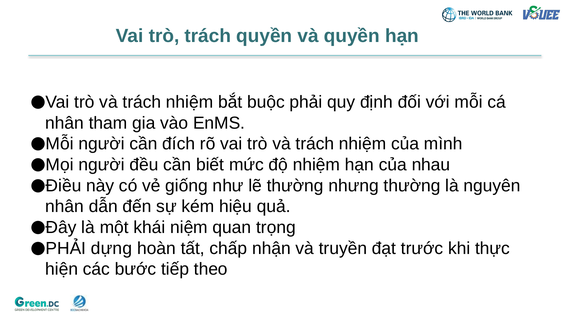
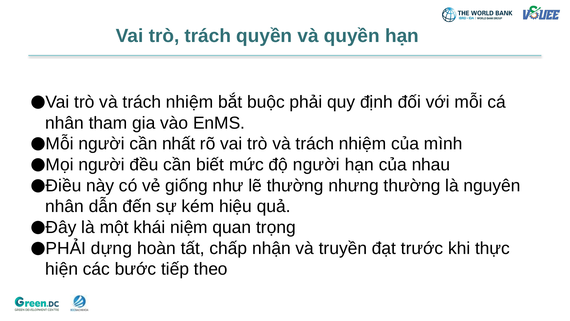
đích: đích -> nhất (179, 144)
độ nhiệm: nhiệm -> người (316, 165)
